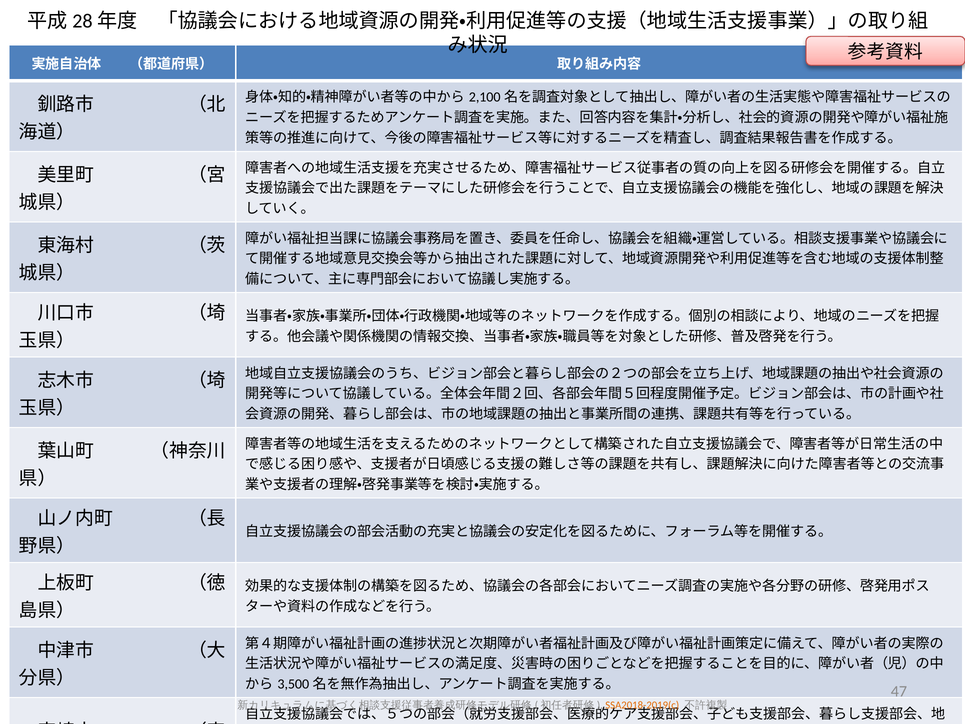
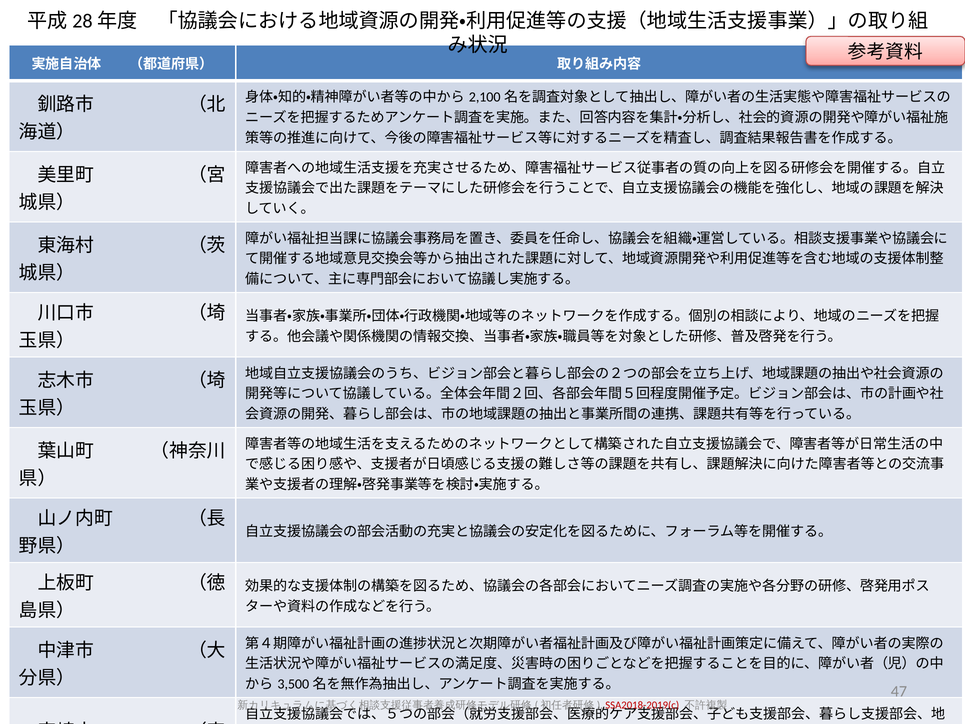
SSA2018-2019(c colour: orange -> red (642, 705)
